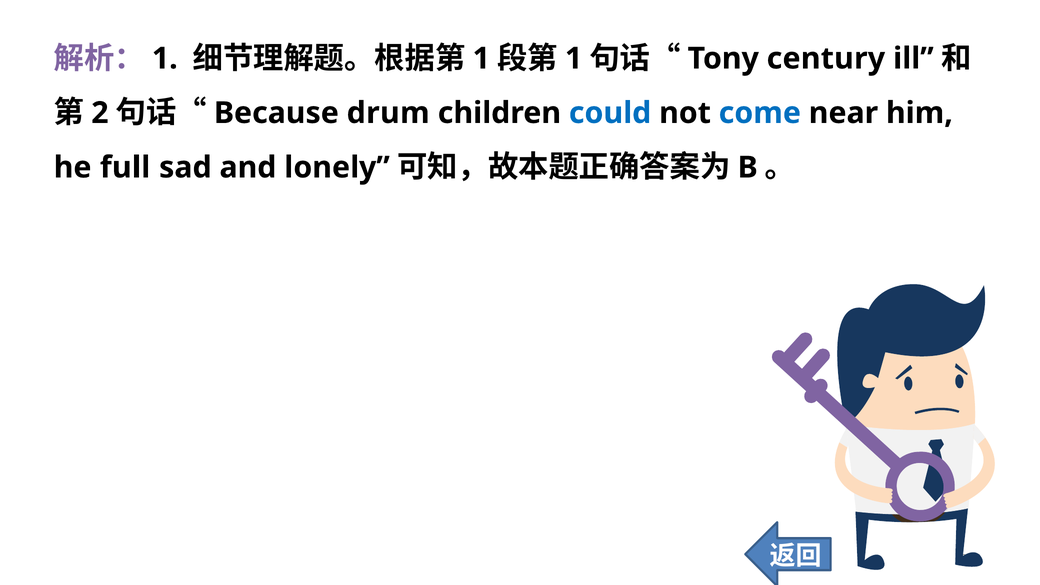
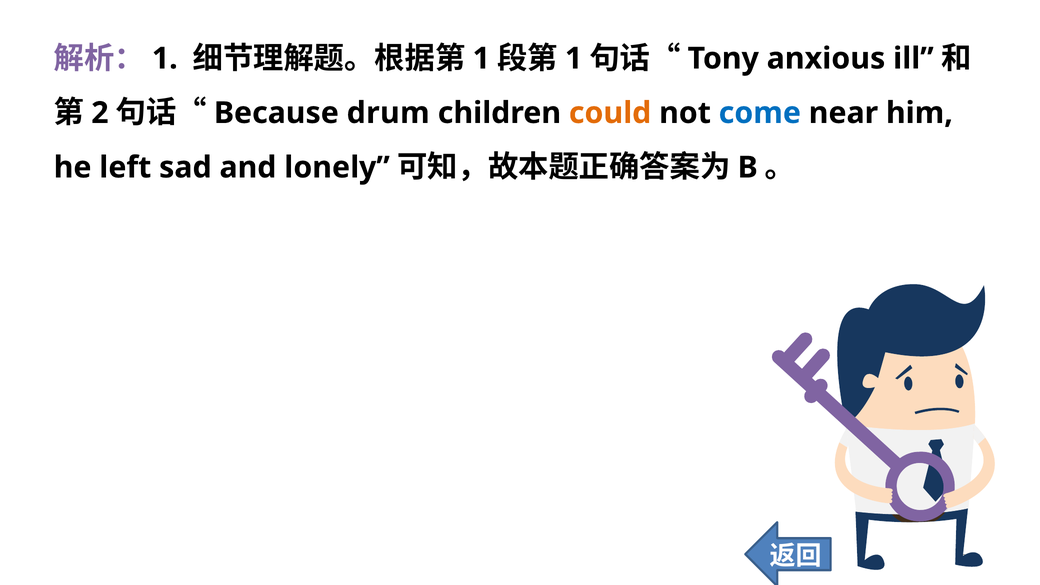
century: century -> anxious (826, 58)
could colour: blue -> orange (610, 113)
full: full -> left (125, 167)
